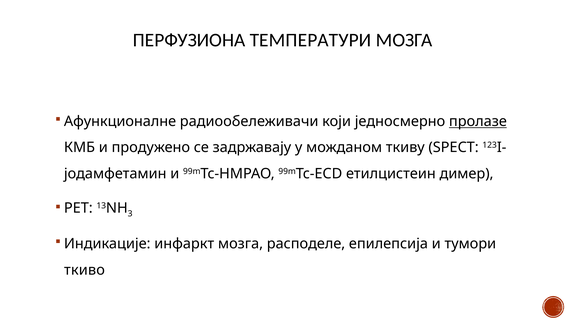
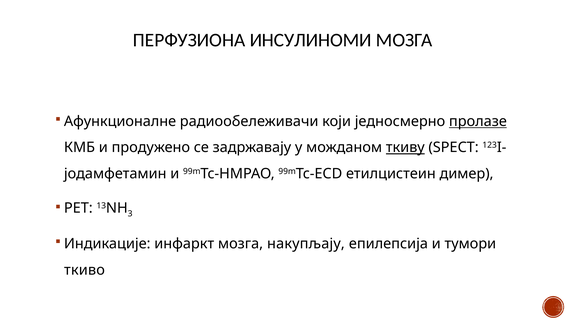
ТЕМПЕРАТУРИ: ТЕМПЕРАТУРИ -> ИНСУЛИНОМИ (311, 40)
ткиву underline: none -> present (405, 148)
расподеле: расподеле -> накупљају (306, 244)
